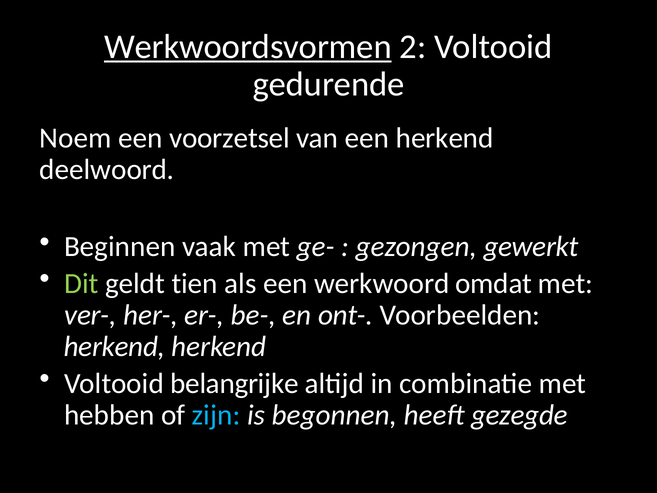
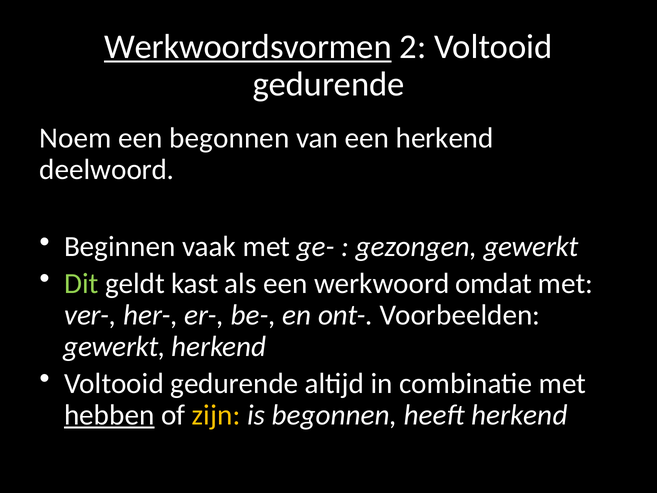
een voorzetsel: voorzetsel -> begonnen (229, 138)
tien: tien -> kast (195, 283)
herkend: herkend -> gewerkt (114, 346)
belangrijke: belangrijke -> gedurende (234, 383)
hebben underline: none -> present (109, 415)
zijn colour: light blue -> yellow (216, 415)
heeft gezegde: gezegde -> herkend (519, 415)
